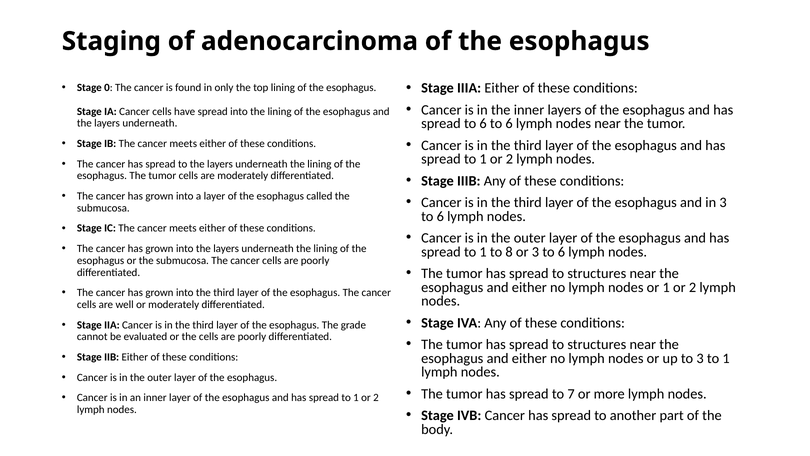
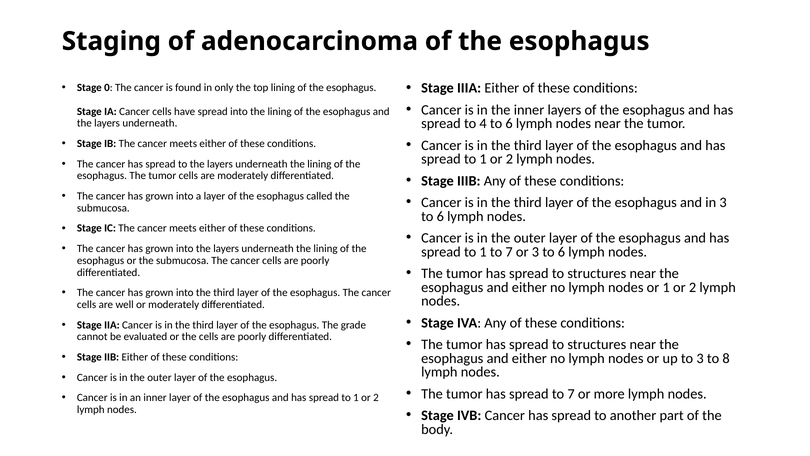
spread to 6: 6 -> 4 (483, 124)
1 to 8: 8 -> 7 (509, 252)
3 to 1: 1 -> 8 (726, 358)
